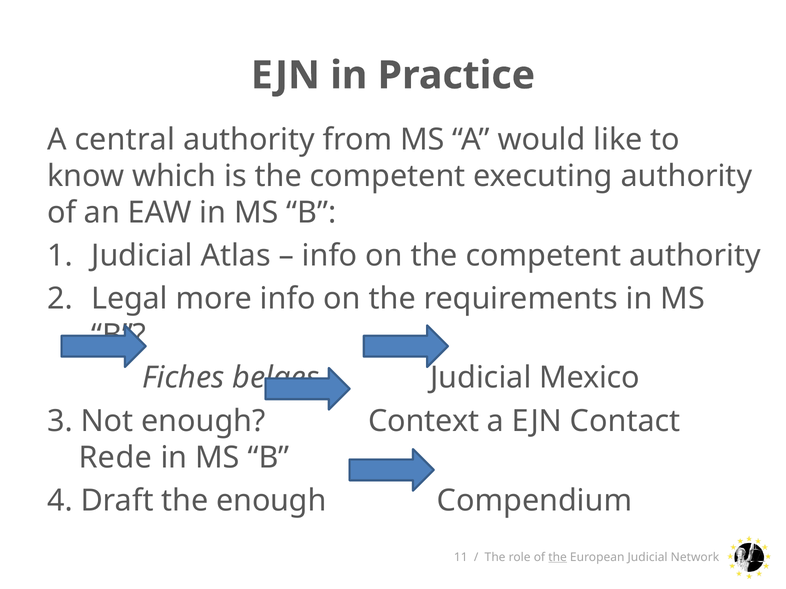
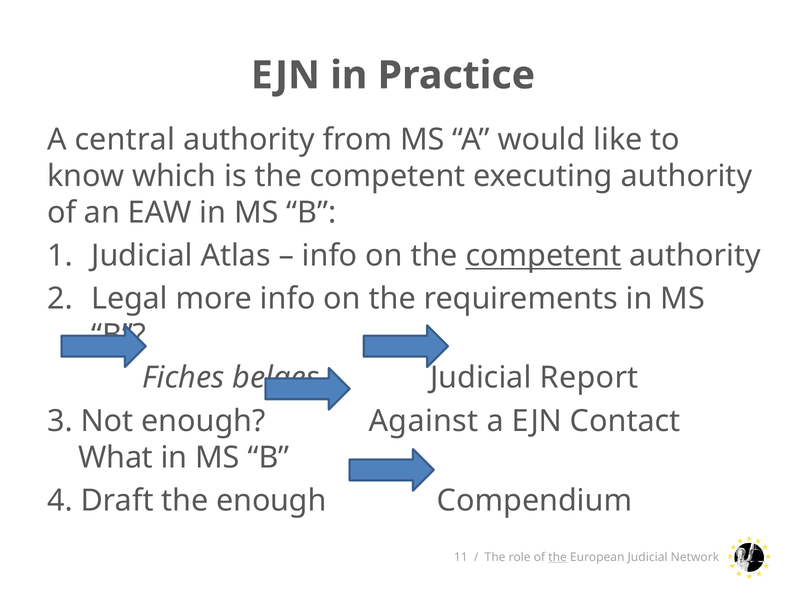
competent underline: none -> present (543, 256)
Mexico: Mexico -> Report (589, 378)
Context: Context -> Against (424, 421)
Rede: Rede -> What (116, 458)
